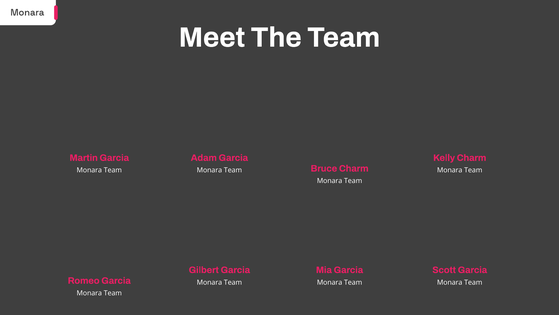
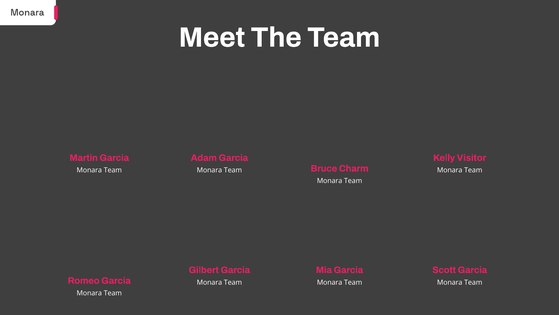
Kelly Charm: Charm -> Visitor (471, 157)
